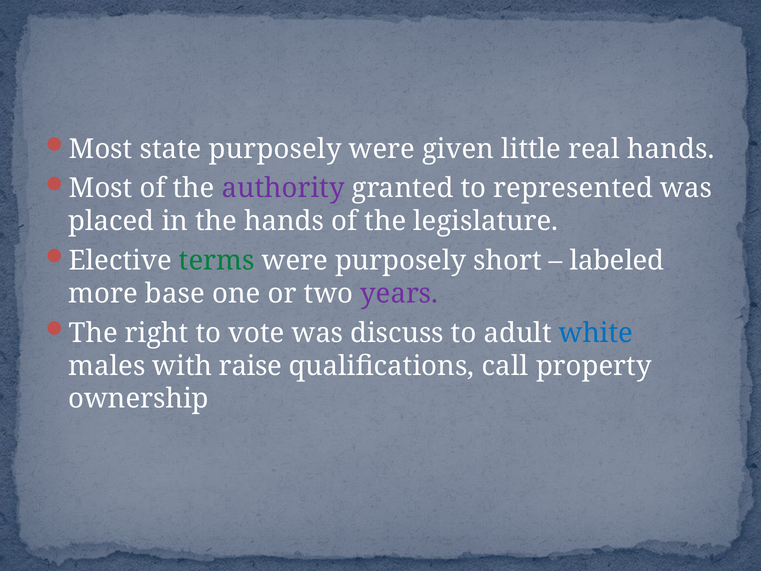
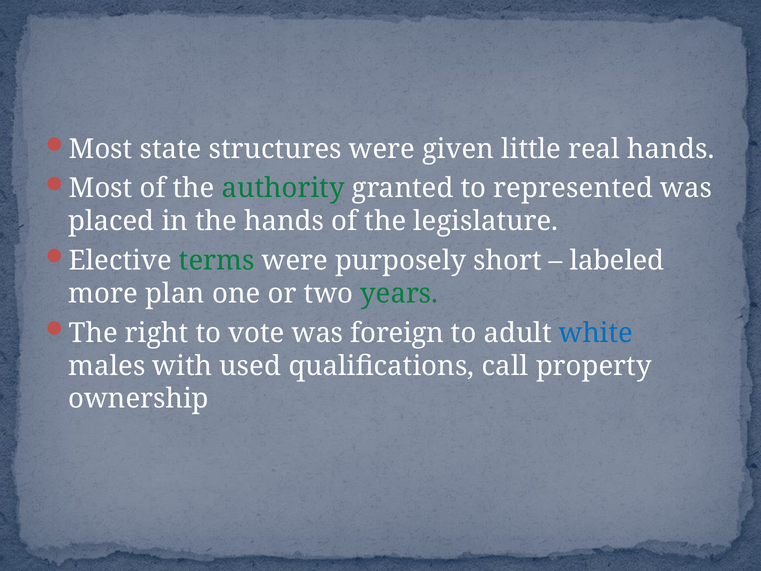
state purposely: purposely -> structures (275, 149)
authority colour: purple -> green (283, 188)
base: base -> plan (175, 294)
years colour: purple -> green (399, 294)
discuss: discuss -> foreign (397, 333)
raise: raise -> used (250, 366)
